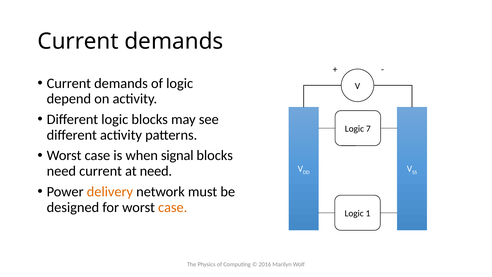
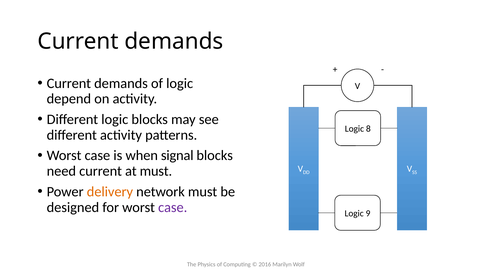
7: 7 -> 8 (368, 129)
at need: need -> must (156, 171)
case colour: orange -> purple (173, 207)
1: 1 -> 9 (368, 213)
